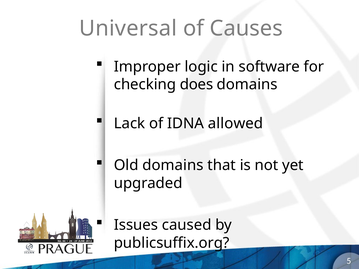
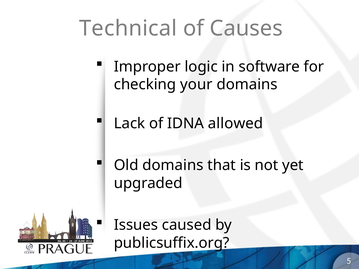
Universal: Universal -> Technical (128, 29)
does: does -> your (196, 85)
